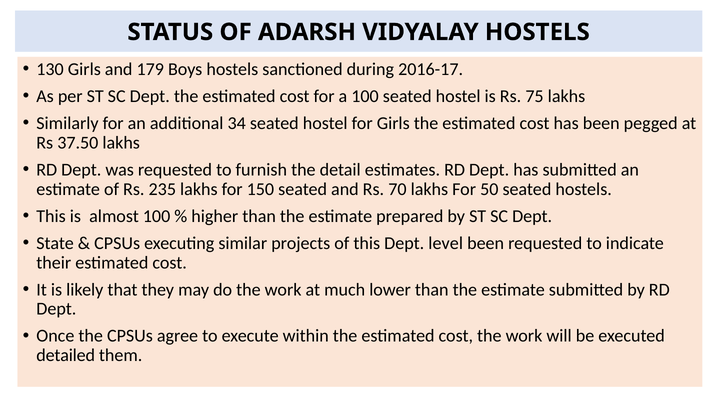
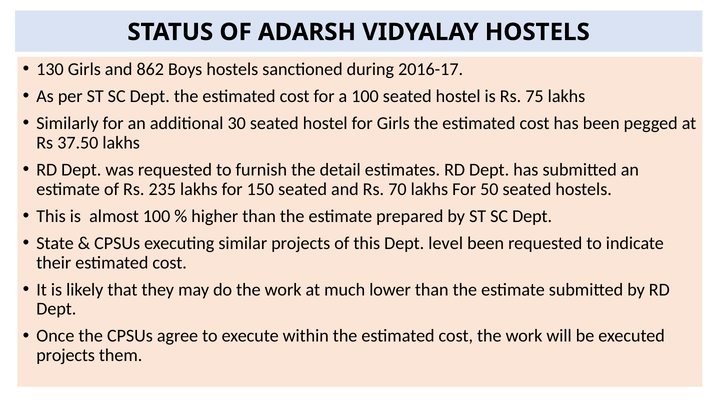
179: 179 -> 862 (150, 69)
34: 34 -> 30 (237, 123)
detailed: detailed -> projects (66, 356)
